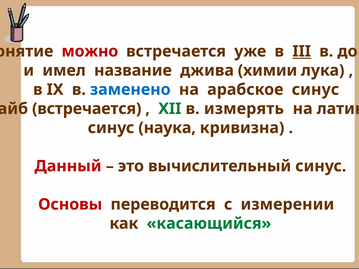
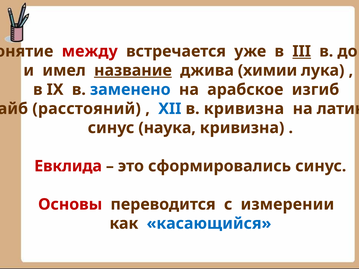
можно: можно -> между (90, 51)
название underline: none -> present (133, 70)
арабское синус: синус -> изгиб (315, 90)
встречается: встречается -> расстояний (87, 109)
XII colour: green -> blue (170, 109)
в измерять: измерять -> кривизна (244, 109)
Данный: Данный -> Евклида (68, 166)
вычислительный: вычислительный -> сформировались (220, 166)
касающийся colour: green -> blue (209, 224)
